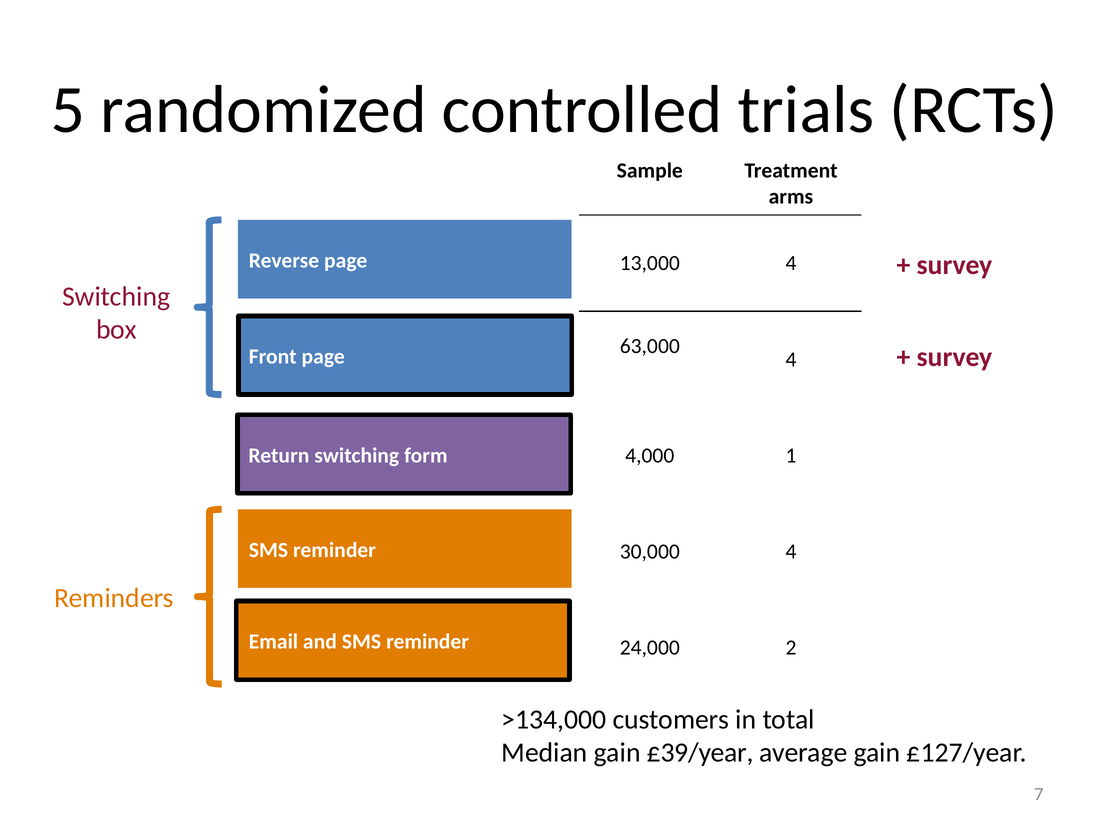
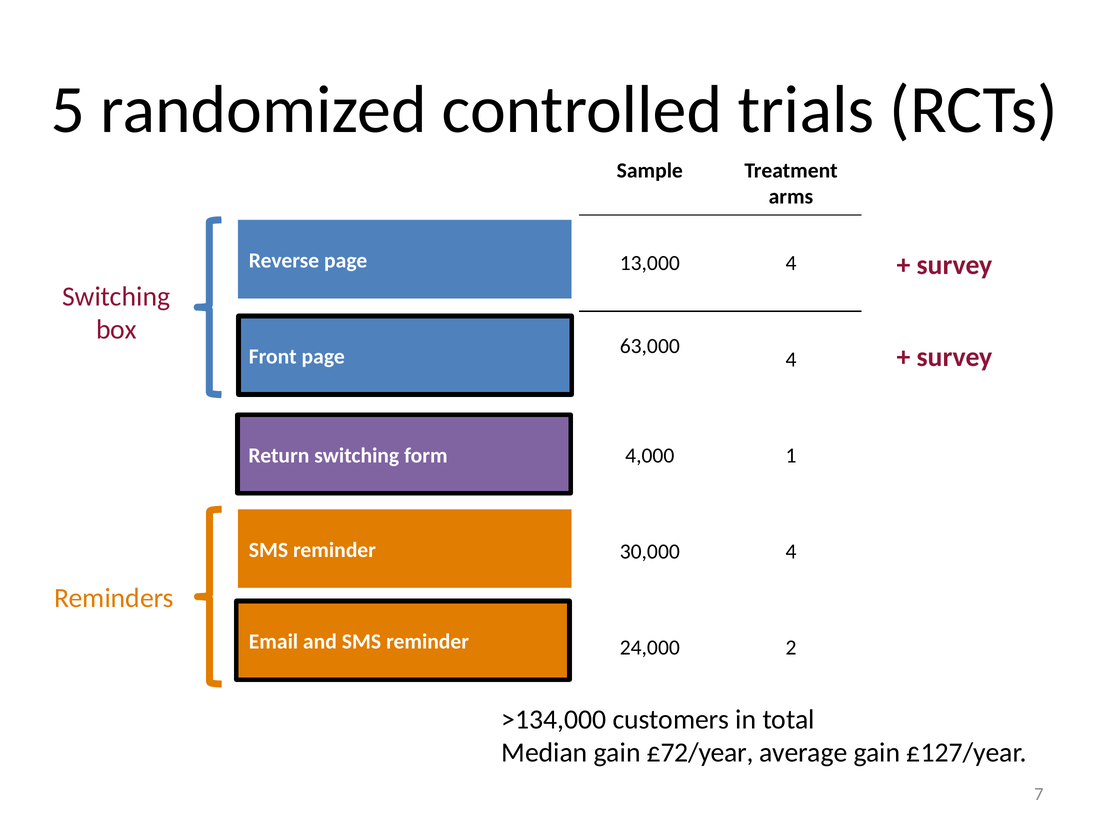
£39/year: £39/year -> £72/year (700, 753)
